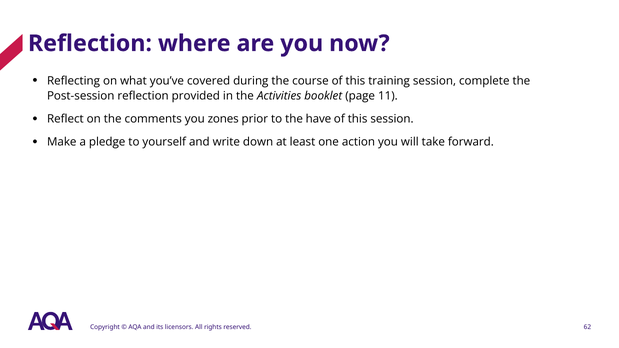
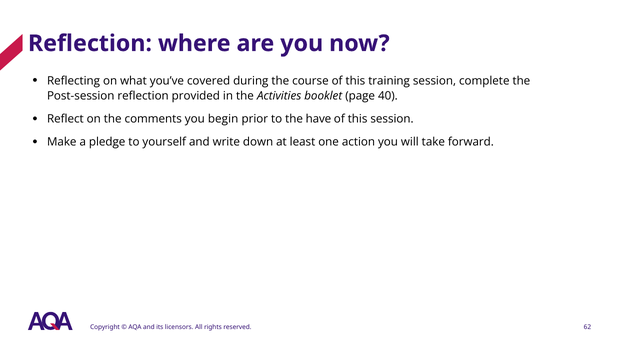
11: 11 -> 40 (388, 96)
zones: zones -> begin (223, 119)
